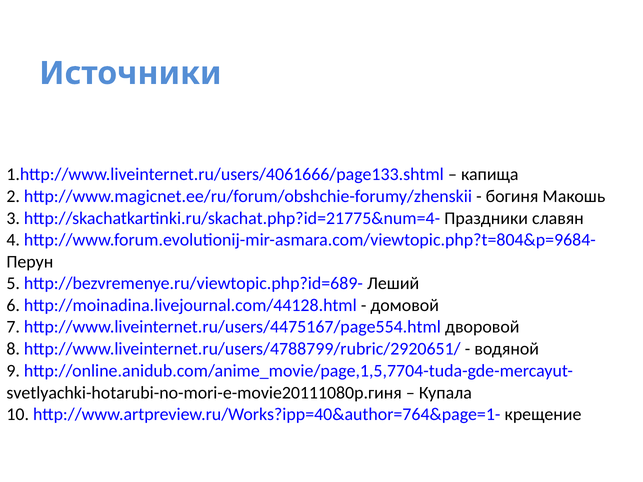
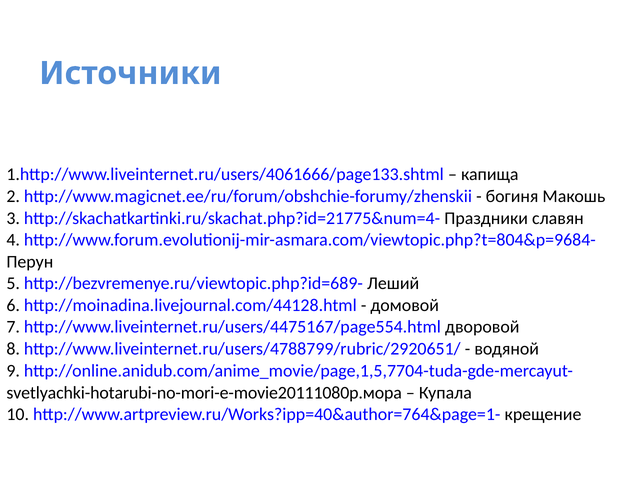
svetlyachki-hotarubi-no-mori-e-movie20111080p.гиня: svetlyachki-hotarubi-no-mori-e-movie20111080p.гиня -> svetlyachki-hotarubi-no-mori-e-movie20111080p.мора (204, 393)
